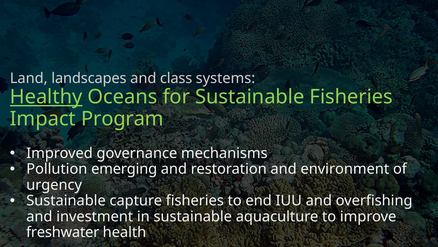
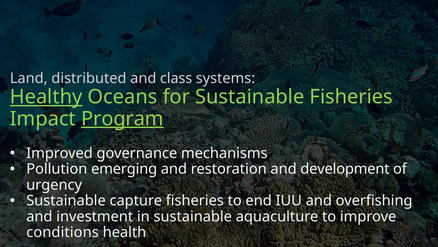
landscapes: landscapes -> distributed (89, 78)
Program underline: none -> present (122, 118)
environment: environment -> development (345, 169)
freshwater: freshwater -> conditions (63, 232)
